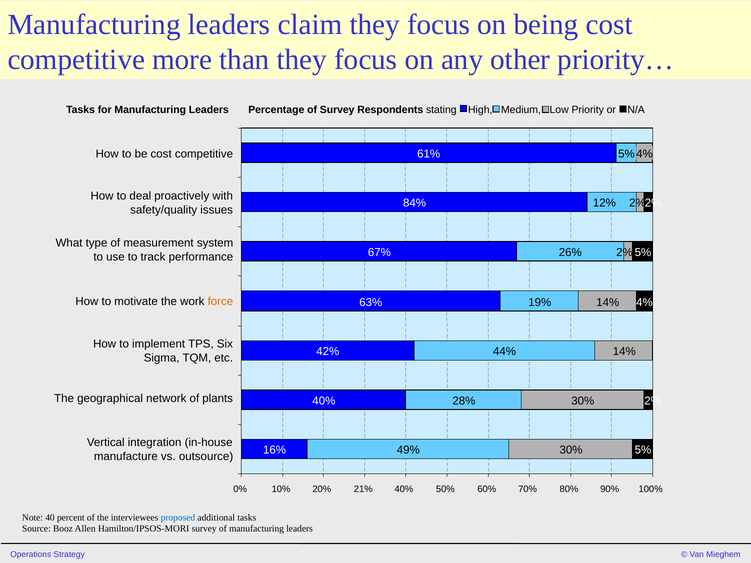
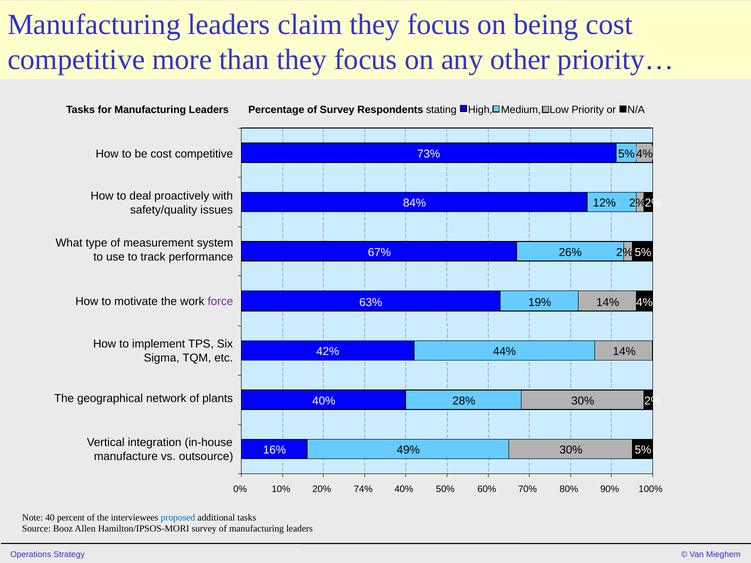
61%: 61% -> 73% (429, 154)
force colour: orange -> purple (220, 302)
21%: 21% -> 74% (363, 490)
